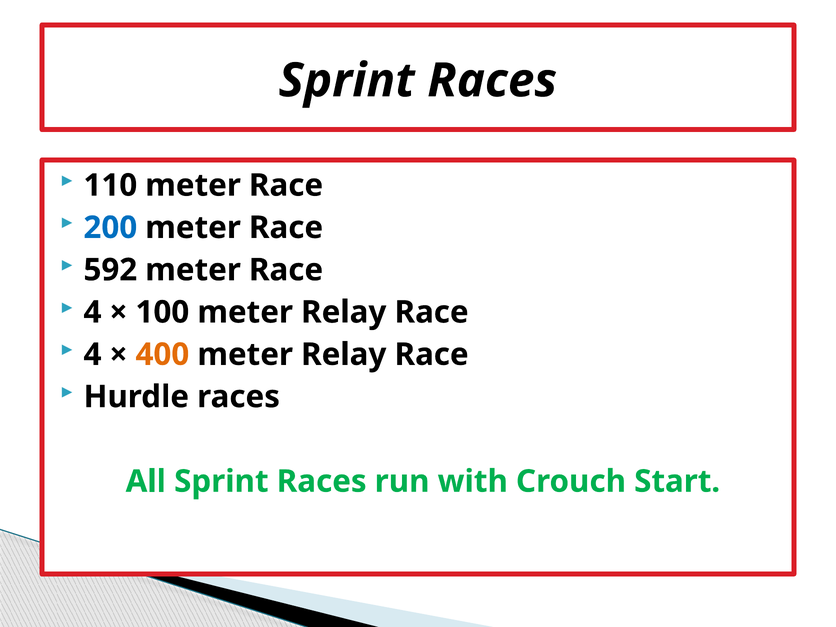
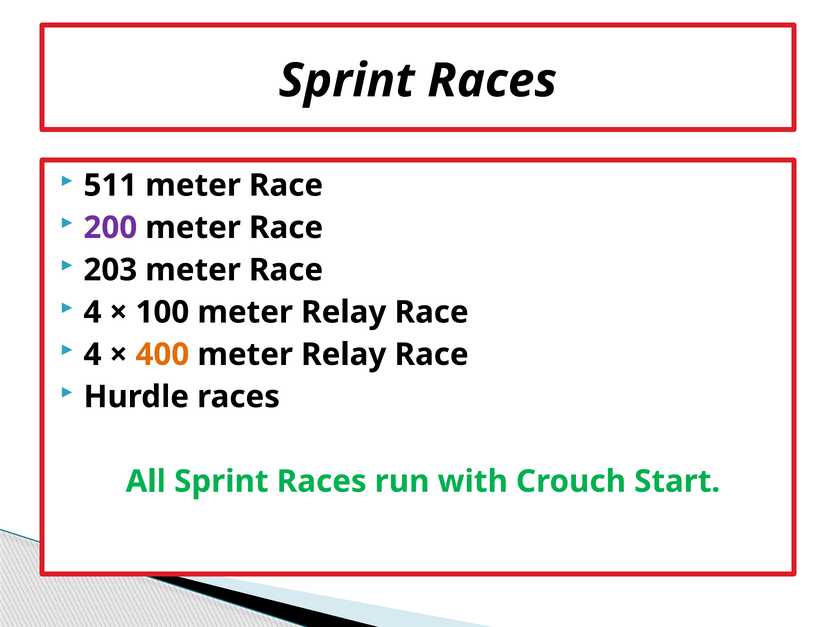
110: 110 -> 511 (110, 185)
200 colour: blue -> purple (110, 228)
592: 592 -> 203 (110, 270)
